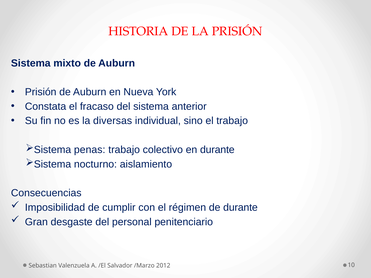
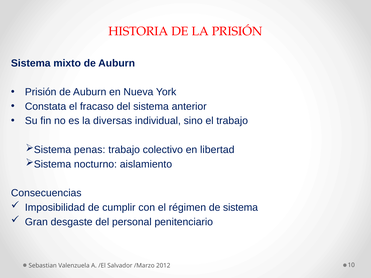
en durante: durante -> libertad (217, 150)
de durante: durante -> sistema (240, 208)
